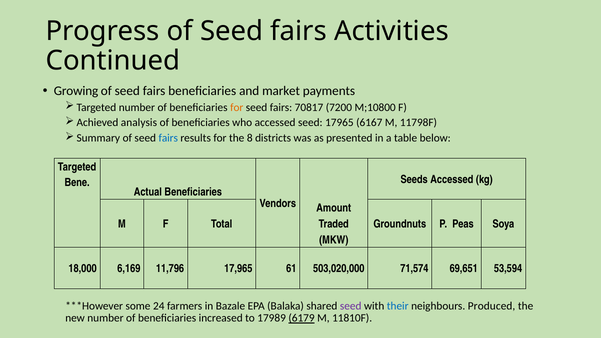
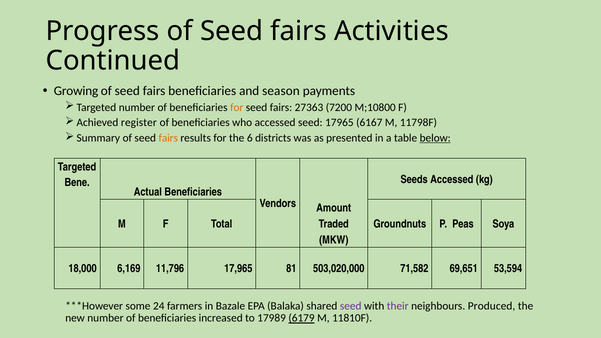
market: market -> season (281, 91)
70817: 70817 -> 27363 (309, 107)
analysis: analysis -> register (139, 123)
fairs colour: blue -> orange (168, 138)
8: 8 -> 6 (250, 138)
below underline: none -> present (435, 138)
61: 61 -> 81 (291, 269)
71,574: 71,574 -> 71,582 (414, 269)
their colour: blue -> purple (398, 306)
